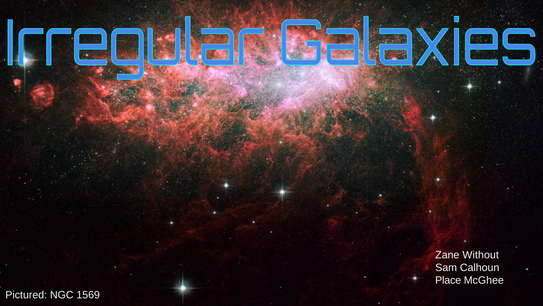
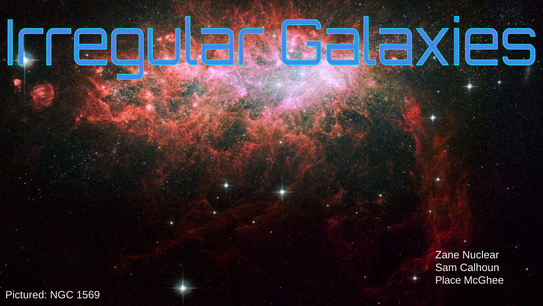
Without: Without -> Nuclear (481, 254)
